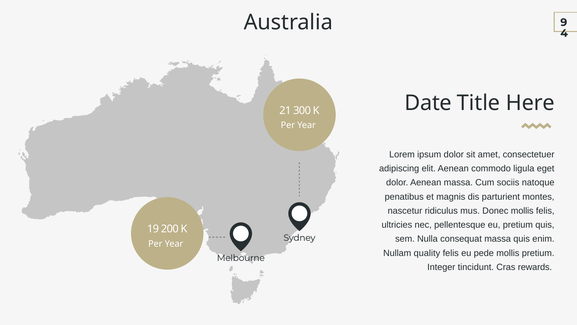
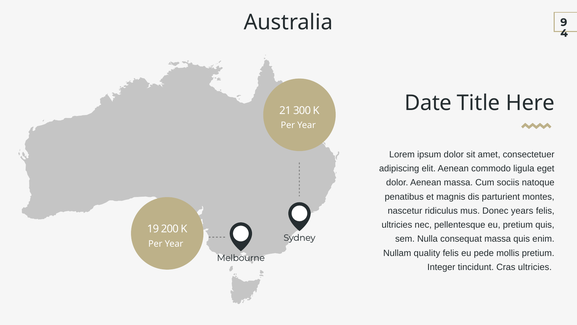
Donec mollis: mollis -> years (522, 211)
Cras rewards: rewards -> ultricies (535, 267)
